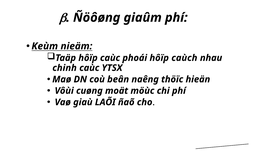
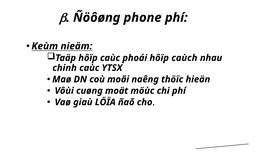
giaûm: giaûm -> phone (143, 18)
beân: beân -> moãi (118, 79)
LAÕI: LAÕI -> LÖÏA (105, 102)
